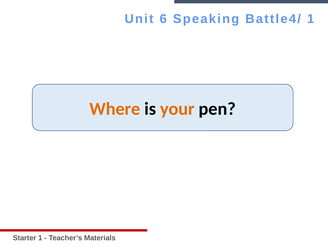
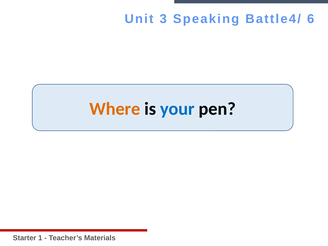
6: 6 -> 3 (163, 19)
Battle4/ 1: 1 -> 6 (311, 19)
your colour: orange -> blue (177, 109)
